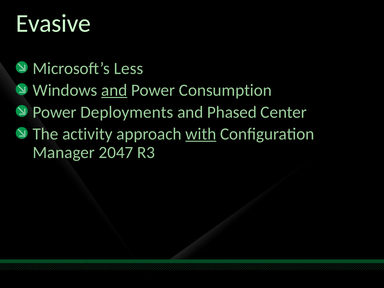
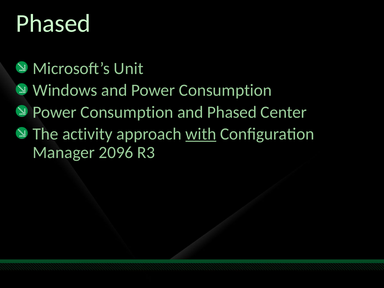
Evasive: Evasive -> Phased (53, 23)
Less: Less -> Unit (129, 68)
and underline: present -> none (114, 90)
Deployments: Deployments -> Consumption (127, 112)
2047: 2047 -> 2096 (116, 152)
